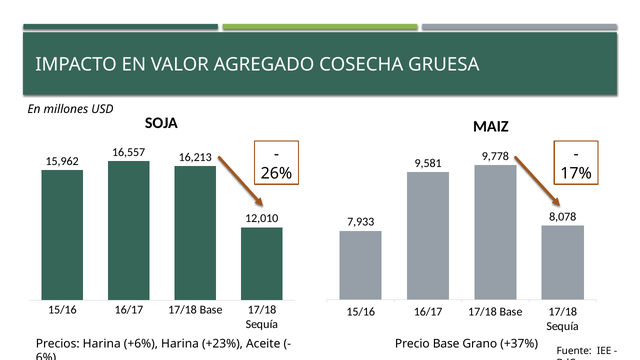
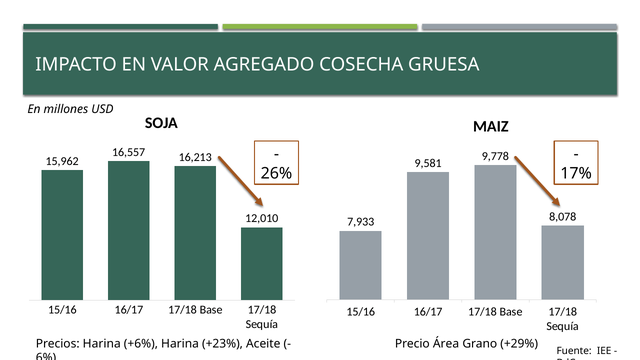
Precio Base: Base -> Área (446, 344)
+37%: +37% -> +29% (519, 344)
